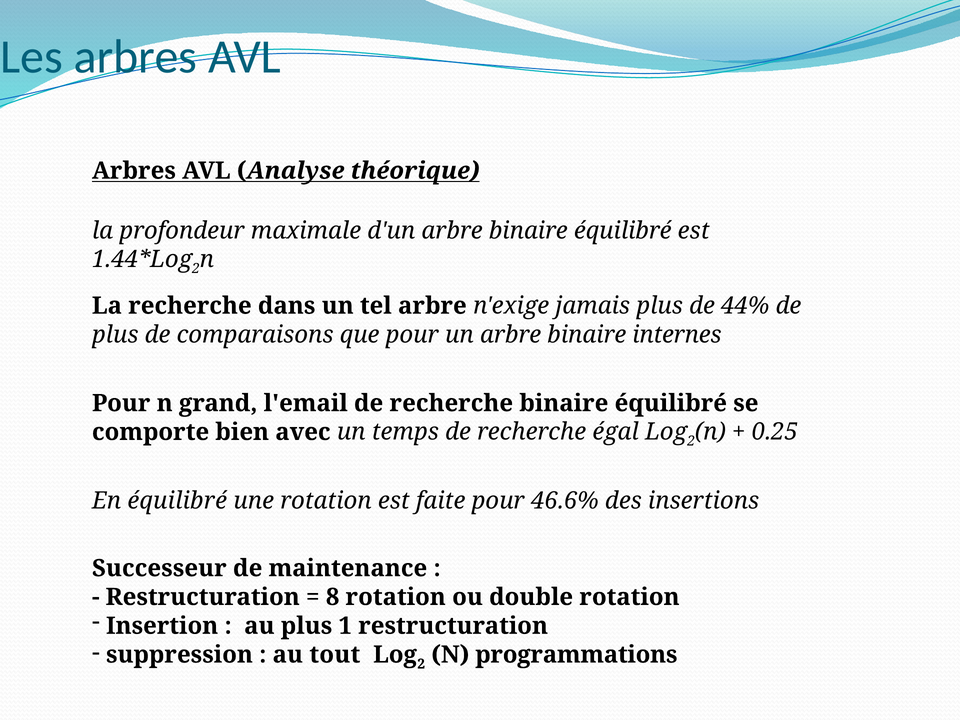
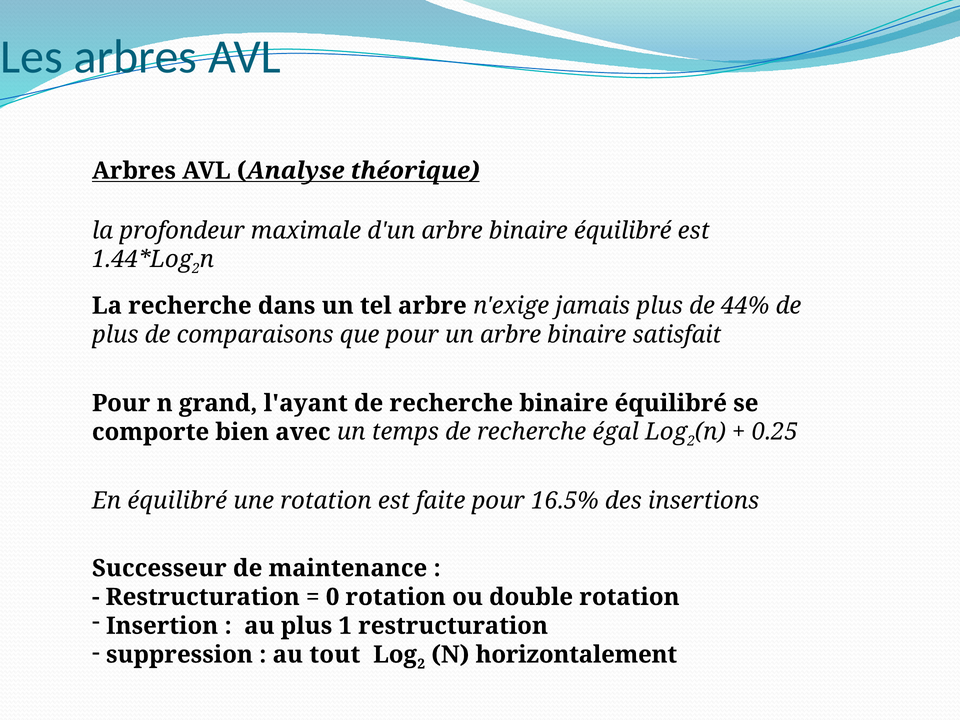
internes: internes -> satisfait (677, 335)
l'email: l'email -> l'ayant (306, 403)
46.6%: 46.6% -> 16.5% (565, 501)
8: 8 -> 0 (333, 597)
programmations: programmations -> horizontalement (576, 655)
